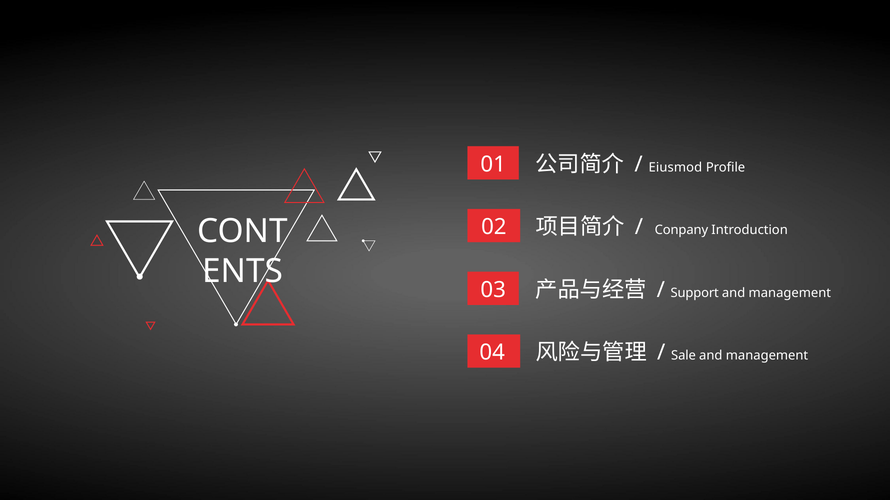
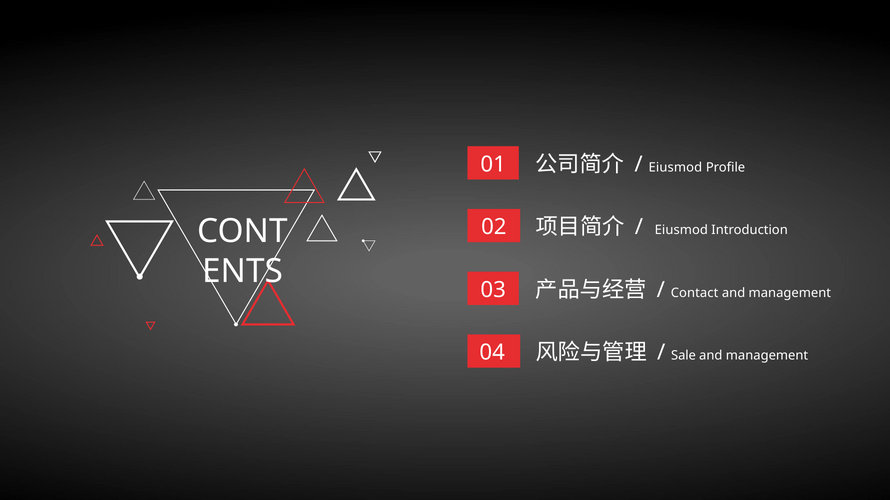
Conpany: Conpany -> Eiusmod (681, 230)
Support: Support -> Contact (695, 293)
